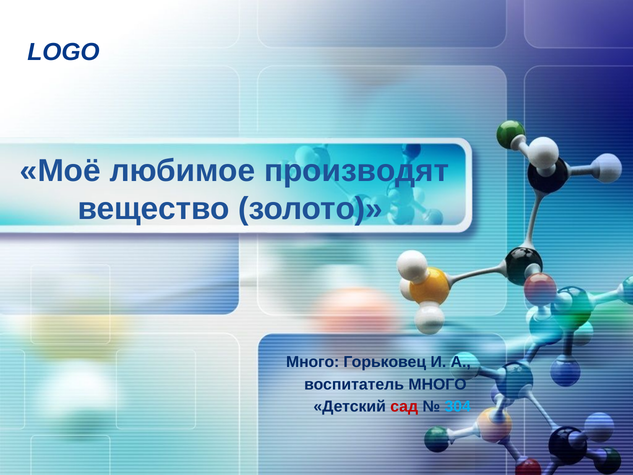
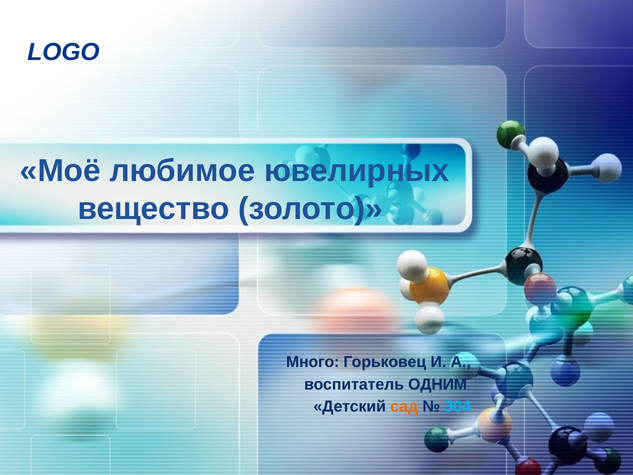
производят: производят -> ювелирных (357, 170)
воспитатель МНОГО: МНОГО -> ОДНИМ (438, 384)
сад colour: red -> orange (404, 406)
